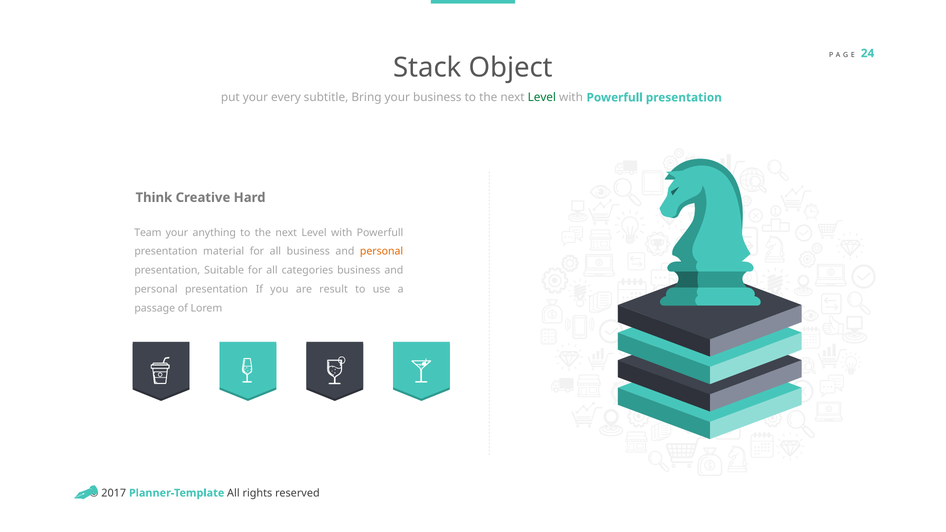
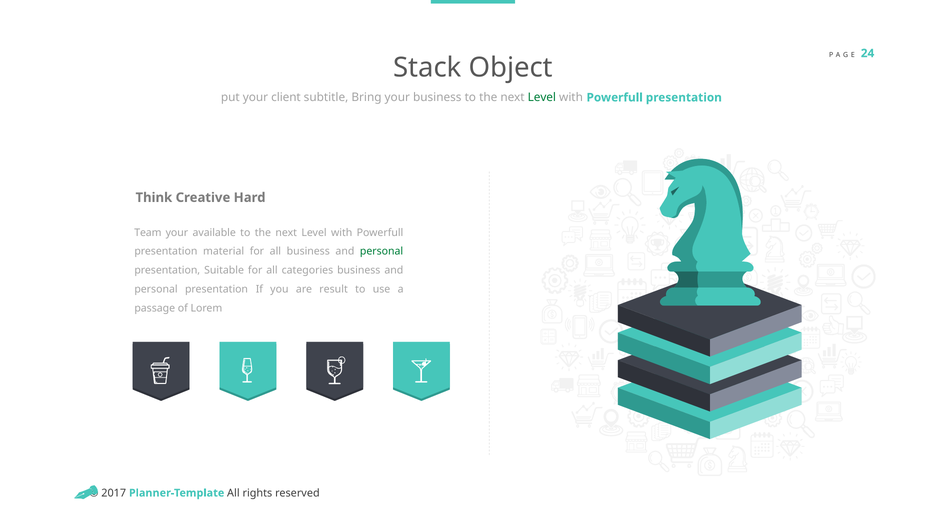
every: every -> client (286, 98)
anything: anything -> available (214, 233)
personal colour: orange -> green (382, 252)
